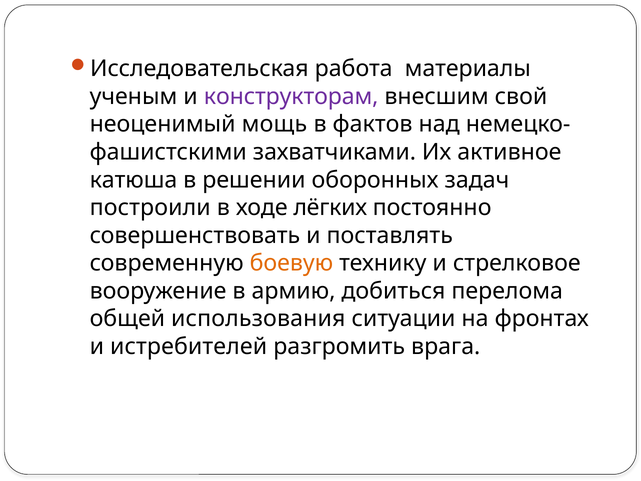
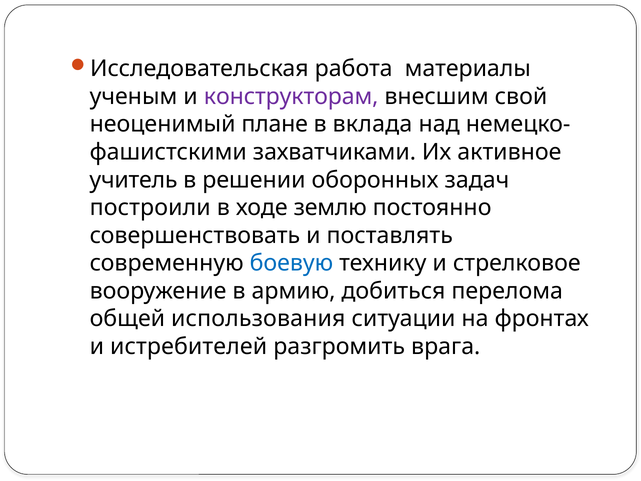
мощь: мощь -> плане (275, 124)
фактов: фактов -> вклада (372, 124)
катюша: катюша -> учитель (134, 180)
лёгких: лёгких -> землю (330, 208)
боевую colour: orange -> blue (291, 263)
